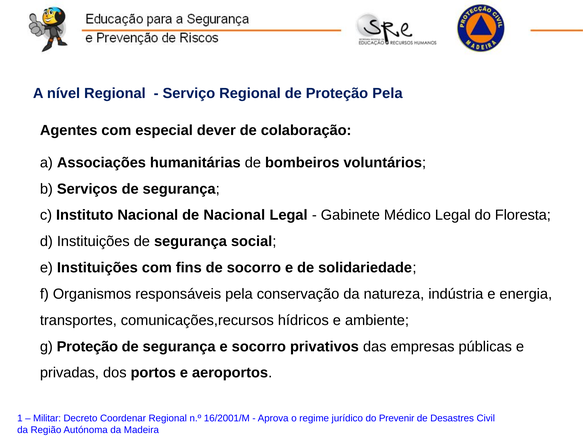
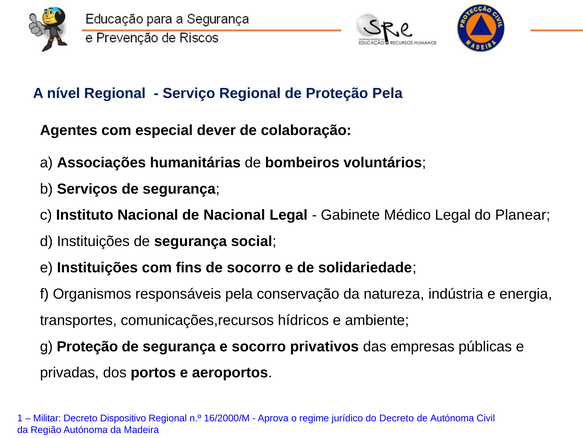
Floresta: Floresta -> Planear (523, 215)
Coordenar: Coordenar -> Dispositivo (123, 417)
16/2001/M: 16/2001/M -> 16/2000/M (227, 417)
do Prevenir: Prevenir -> Decreto (397, 417)
de Desastres: Desastres -> Autónoma (452, 417)
